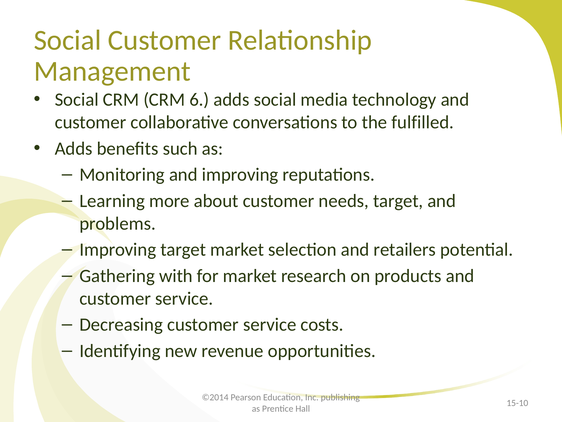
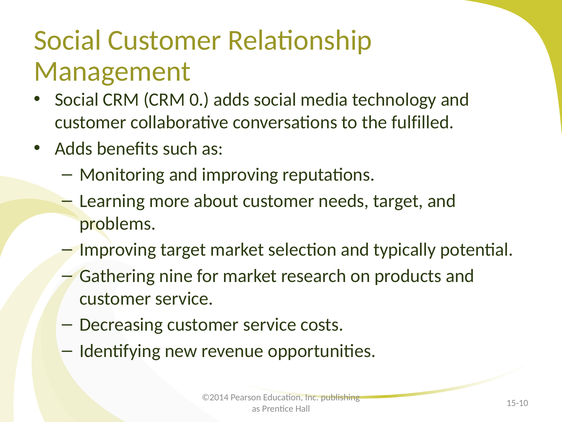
6: 6 -> 0 (199, 100)
retailers: retailers -> typically (405, 250)
with: with -> nine (176, 276)
